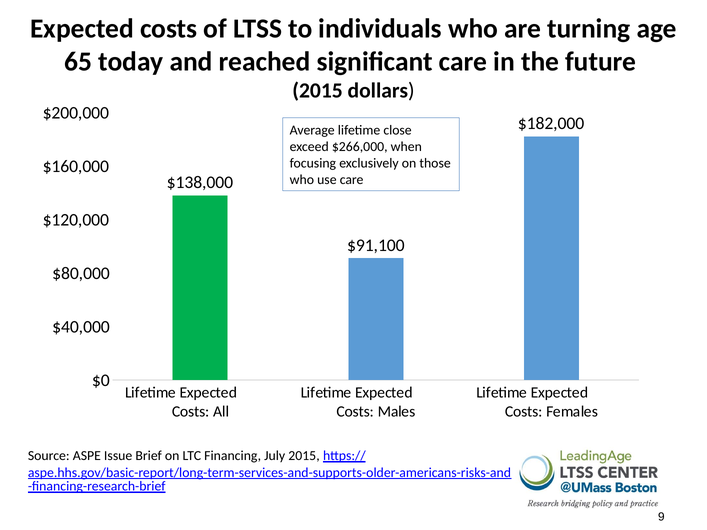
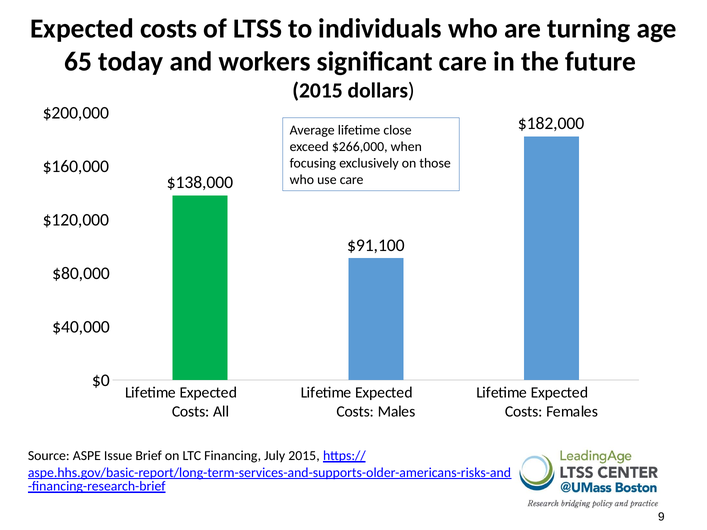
reached: reached -> workers (265, 62)
